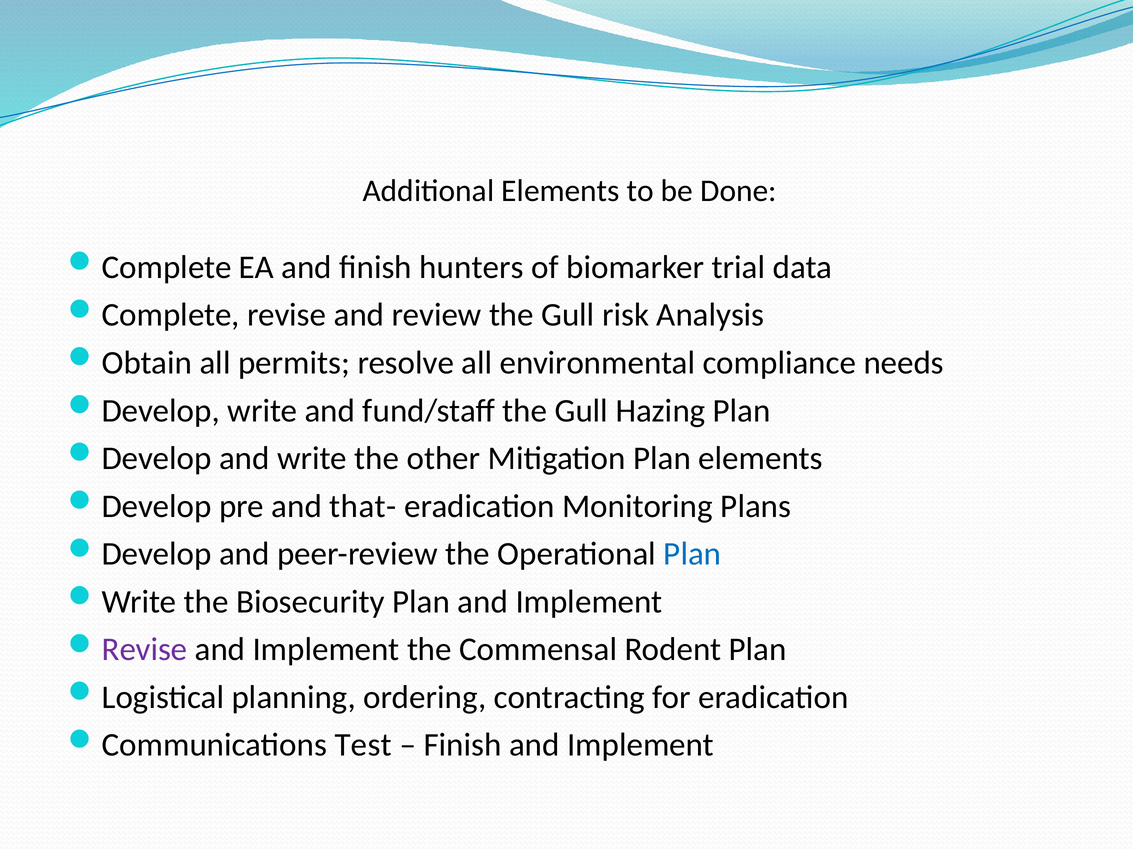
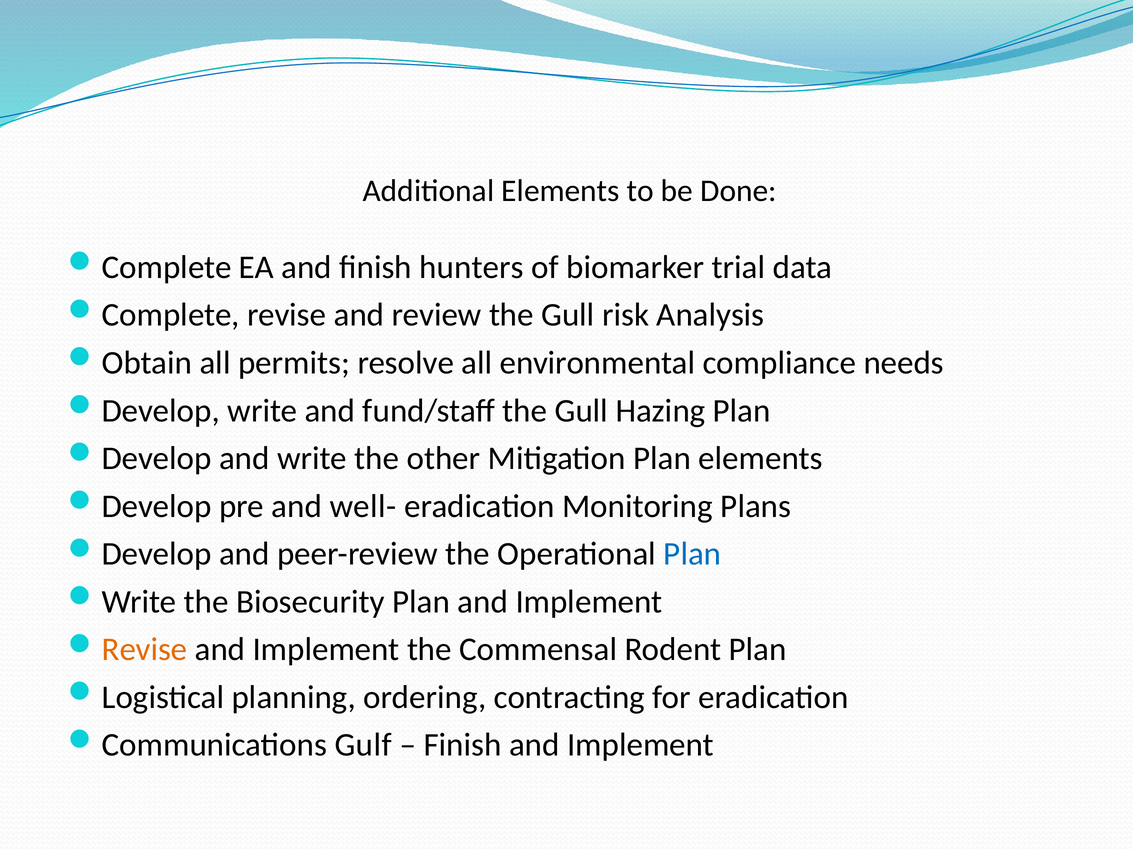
that-: that- -> well- (363, 507)
Revise colour: purple -> orange (145, 650)
Test: Test -> Gulf (363, 746)
